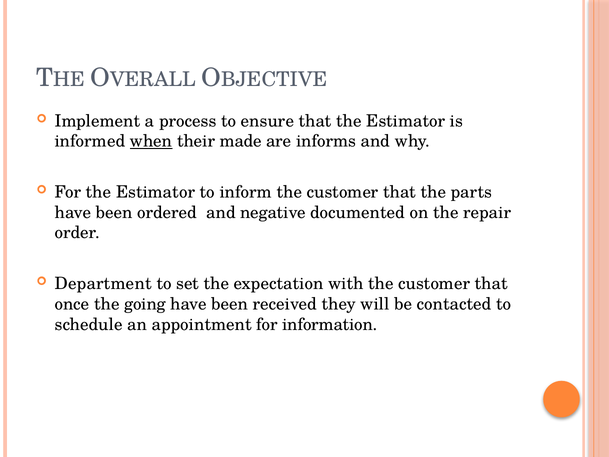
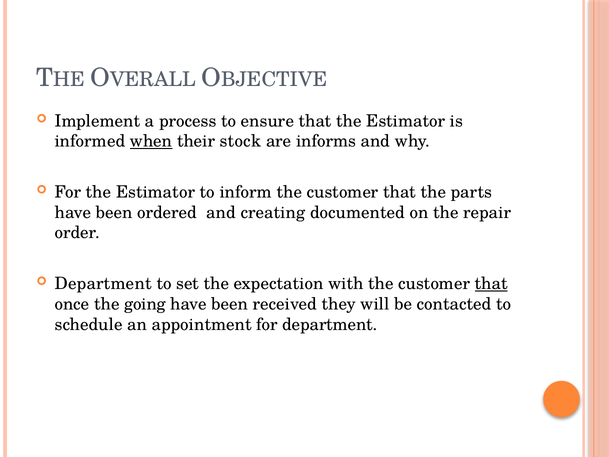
made: made -> stock (241, 141)
negative: negative -> creating (273, 212)
that underline: none -> present (491, 284)
for information: information -> department (330, 324)
